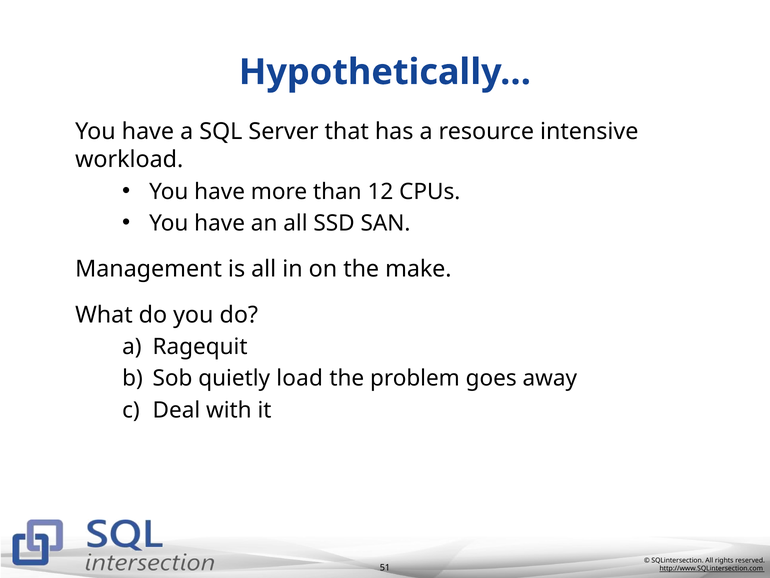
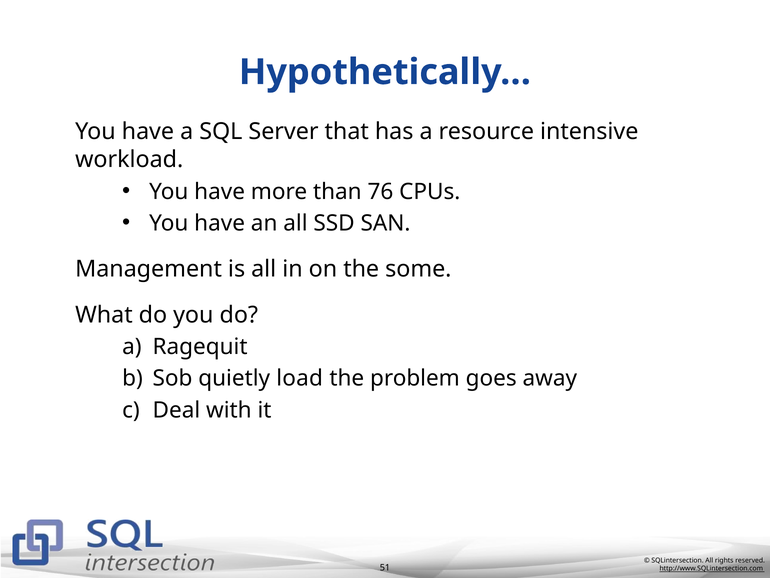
12: 12 -> 76 (380, 191)
make: make -> some (418, 269)
